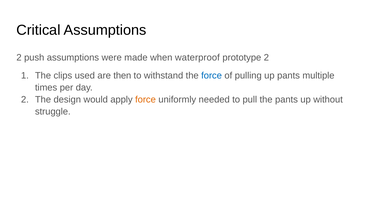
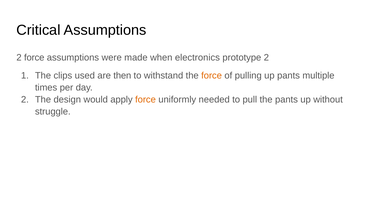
2 push: push -> force (34, 58)
waterproof: waterproof -> electronics (197, 58)
force colour: blue -> orange (212, 76)
